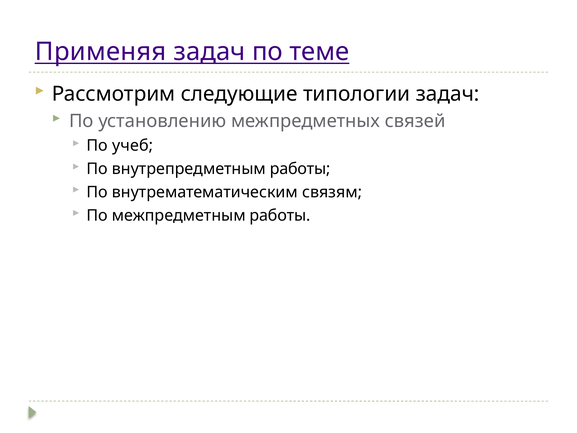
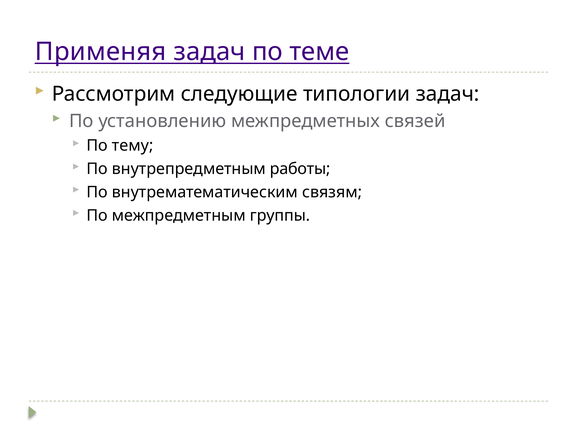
учеб: учеб -> тему (133, 146)
межпредметным работы: работы -> группы (280, 215)
